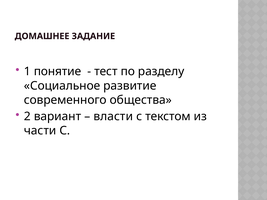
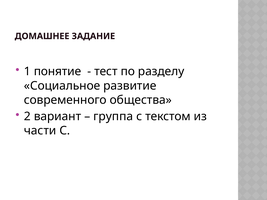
власти: власти -> группа (113, 117)
